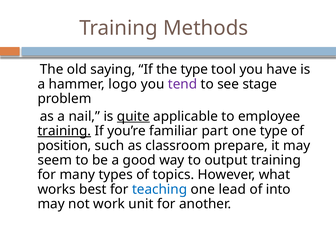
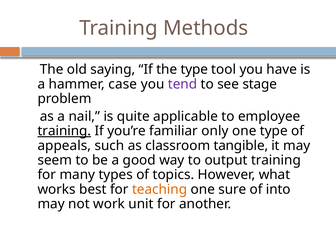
logo: logo -> case (123, 84)
quite underline: present -> none (133, 116)
part: part -> only (215, 131)
position: position -> appeals (64, 146)
prepare: prepare -> tangible (241, 146)
teaching colour: blue -> orange (160, 189)
lead: lead -> sure (232, 189)
